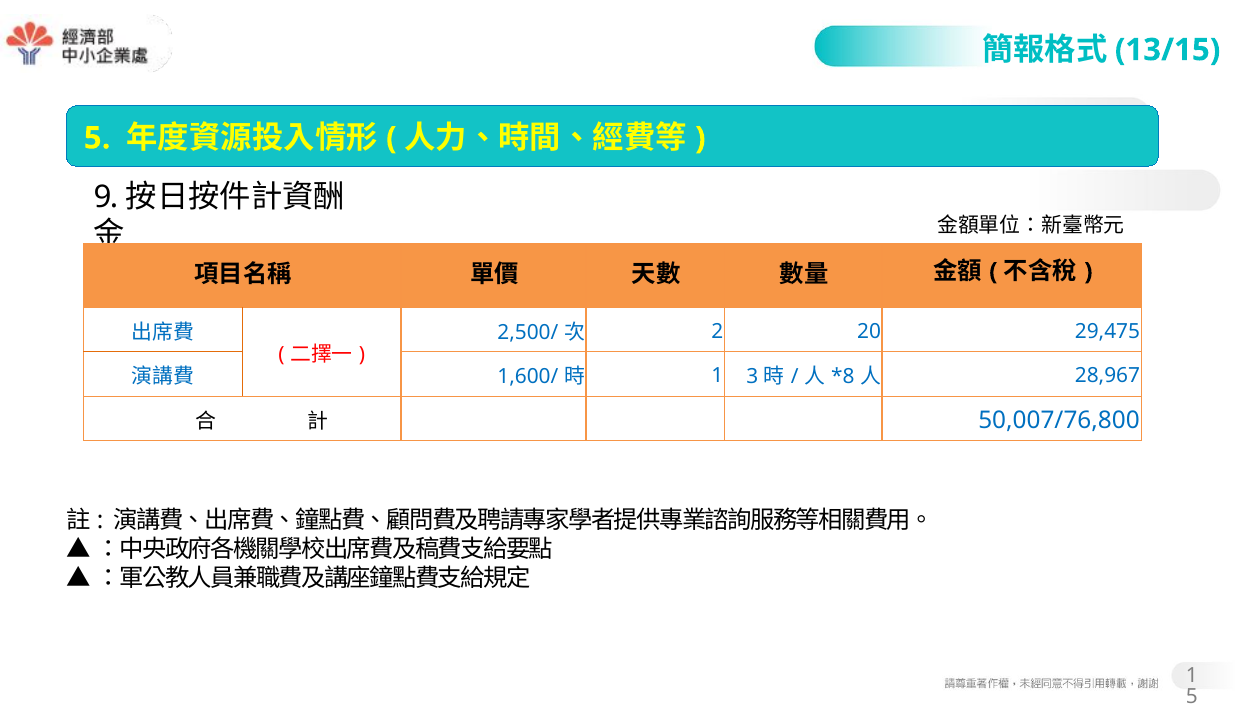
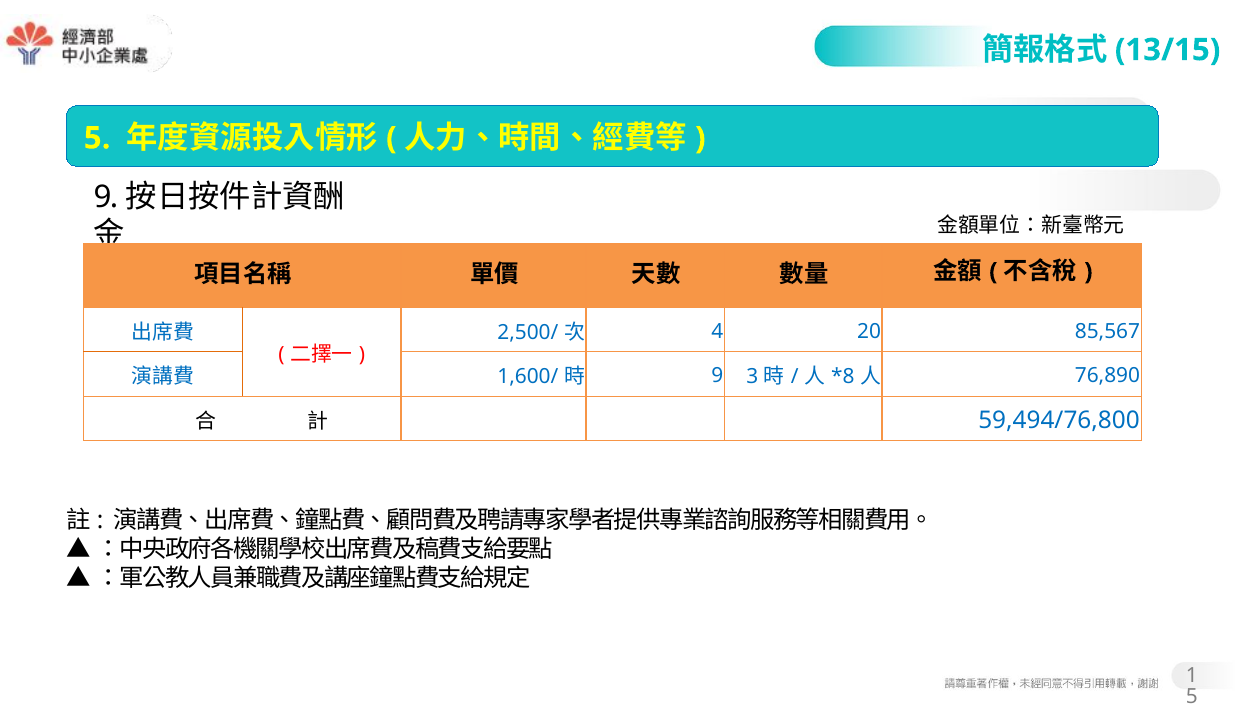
2: 2 -> 4 (717, 331)
29,475: 29,475 -> 85,567 (1107, 331)
1: 1 -> 9 (717, 376)
28,967: 28,967 -> 76,890 (1107, 376)
50,007/76,800: 50,007/76,800 -> 59,494/76,800 (1059, 421)
